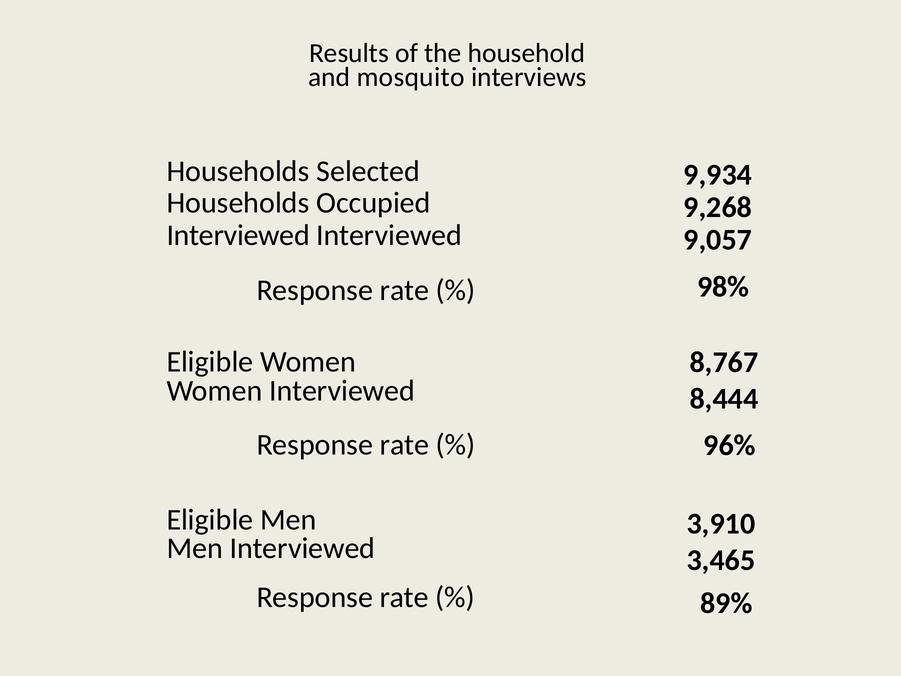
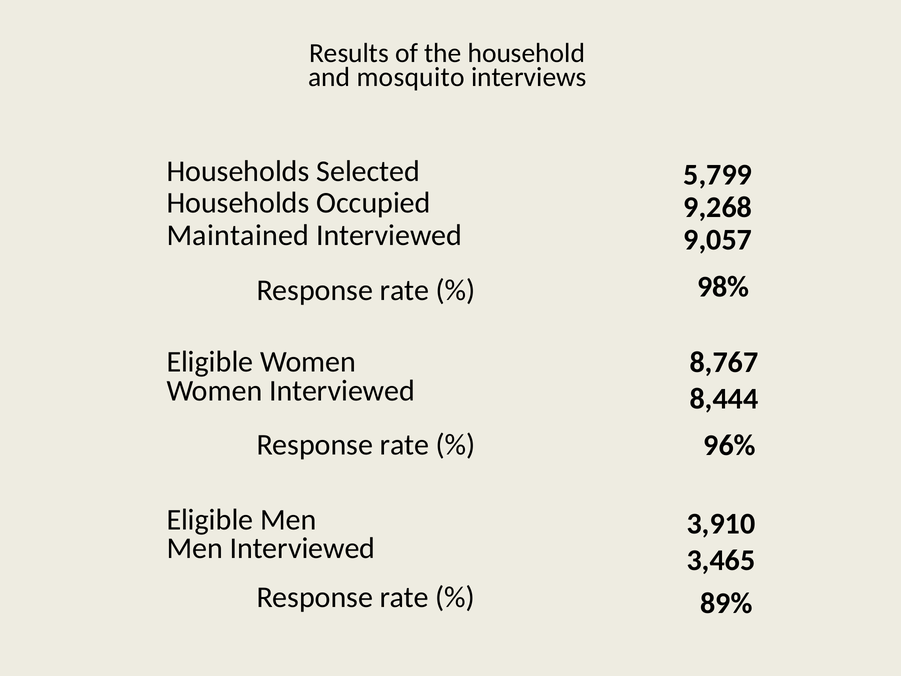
9,934: 9,934 -> 5,799 (718, 175)
Interviewed: Interviewed -> Maintained (238, 235)
